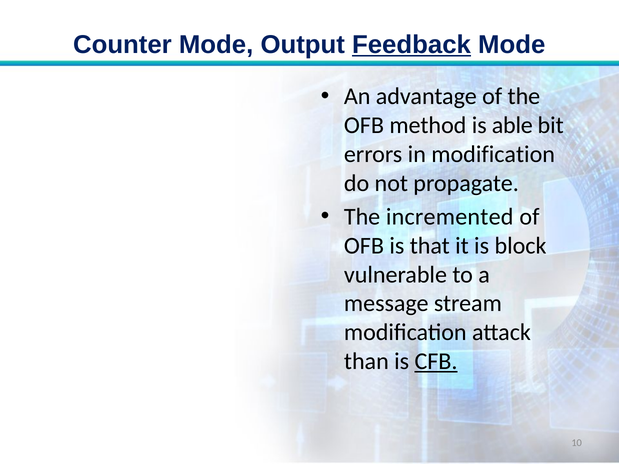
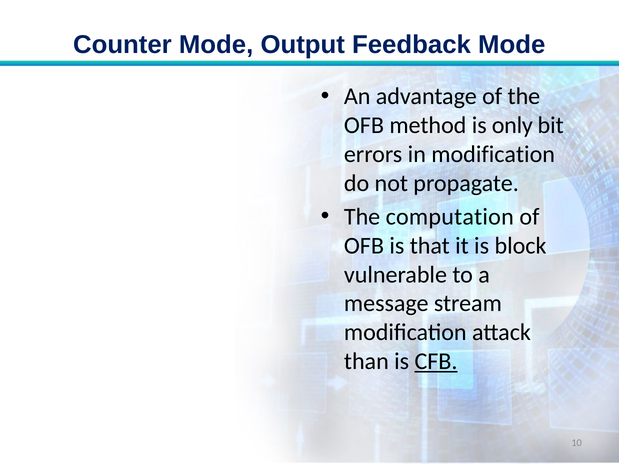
Feedback underline: present -> none (411, 45)
able: able -> only (512, 125)
incremented: incremented -> computation (450, 217)
